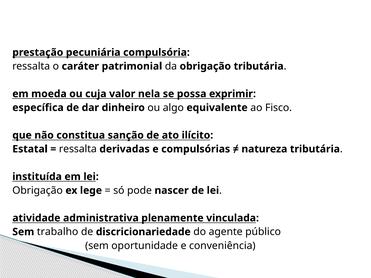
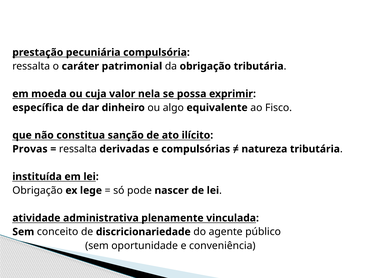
Estatal: Estatal -> Provas (30, 149)
trabalho: trabalho -> conceito (58, 232)
